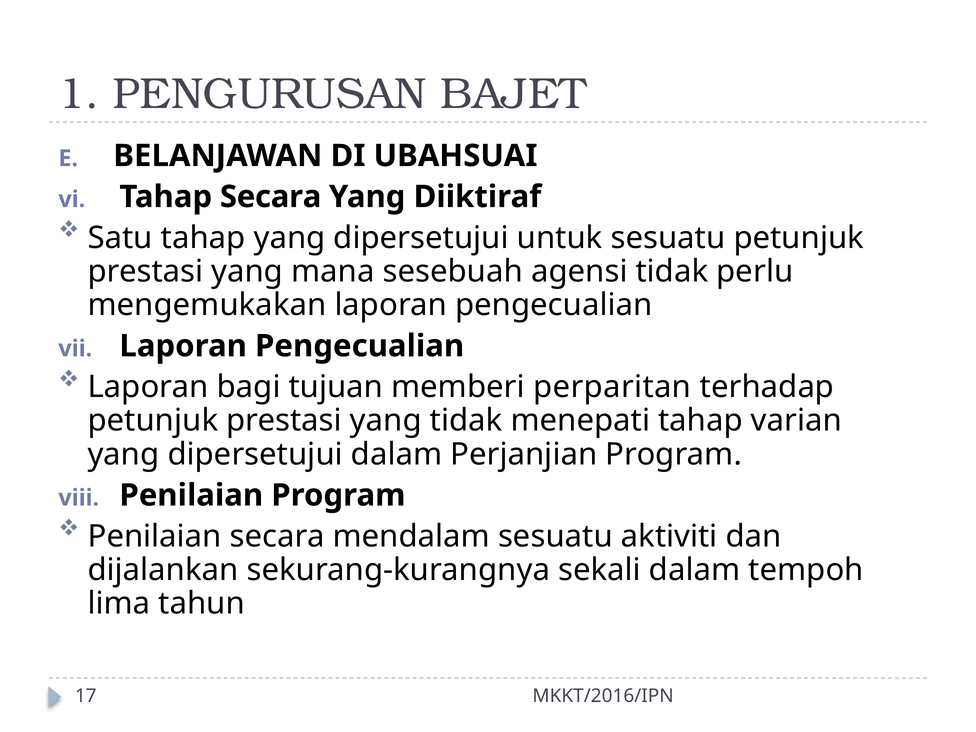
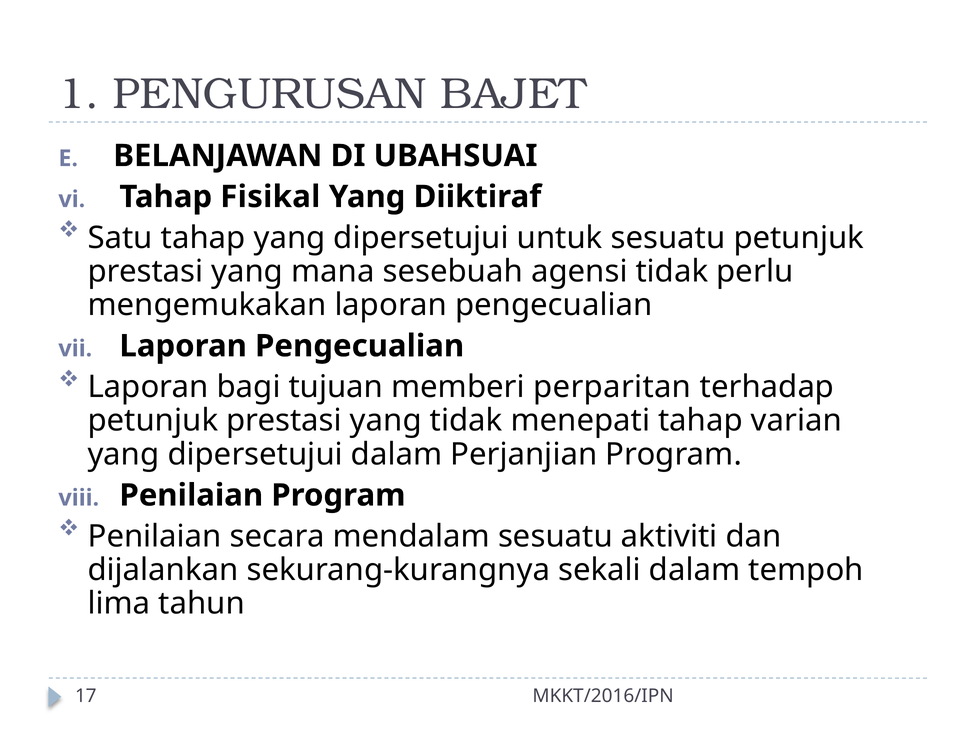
Tahap Secara: Secara -> Fisikal (270, 197)
